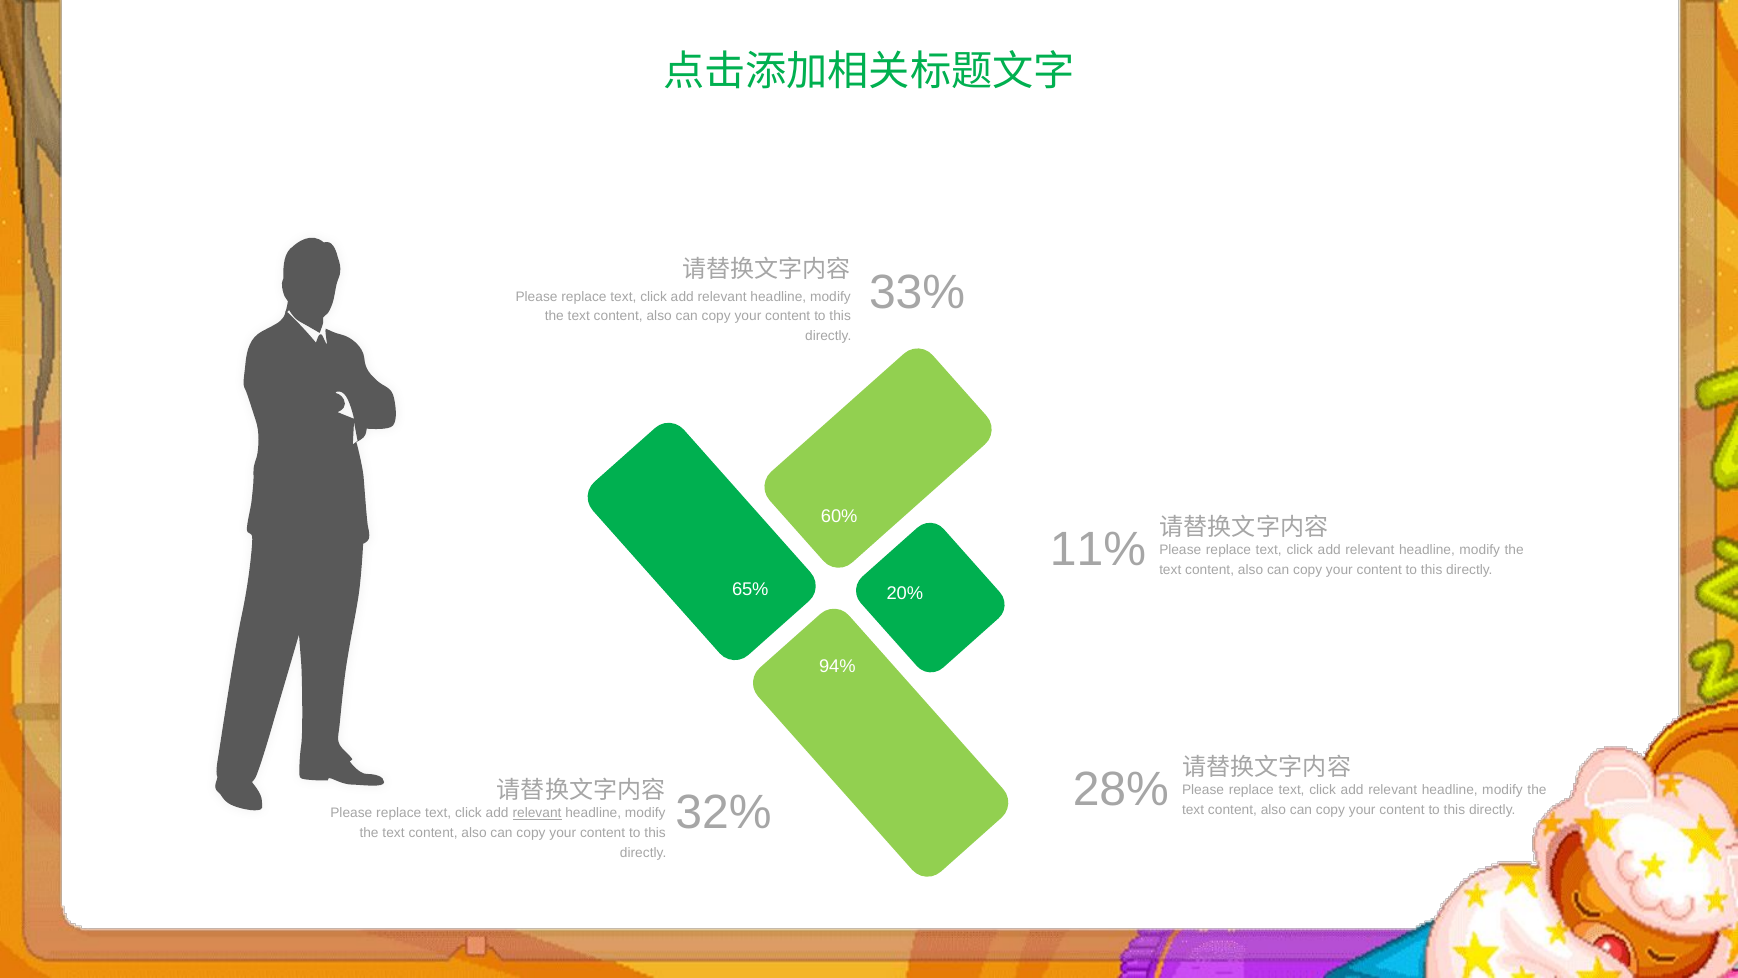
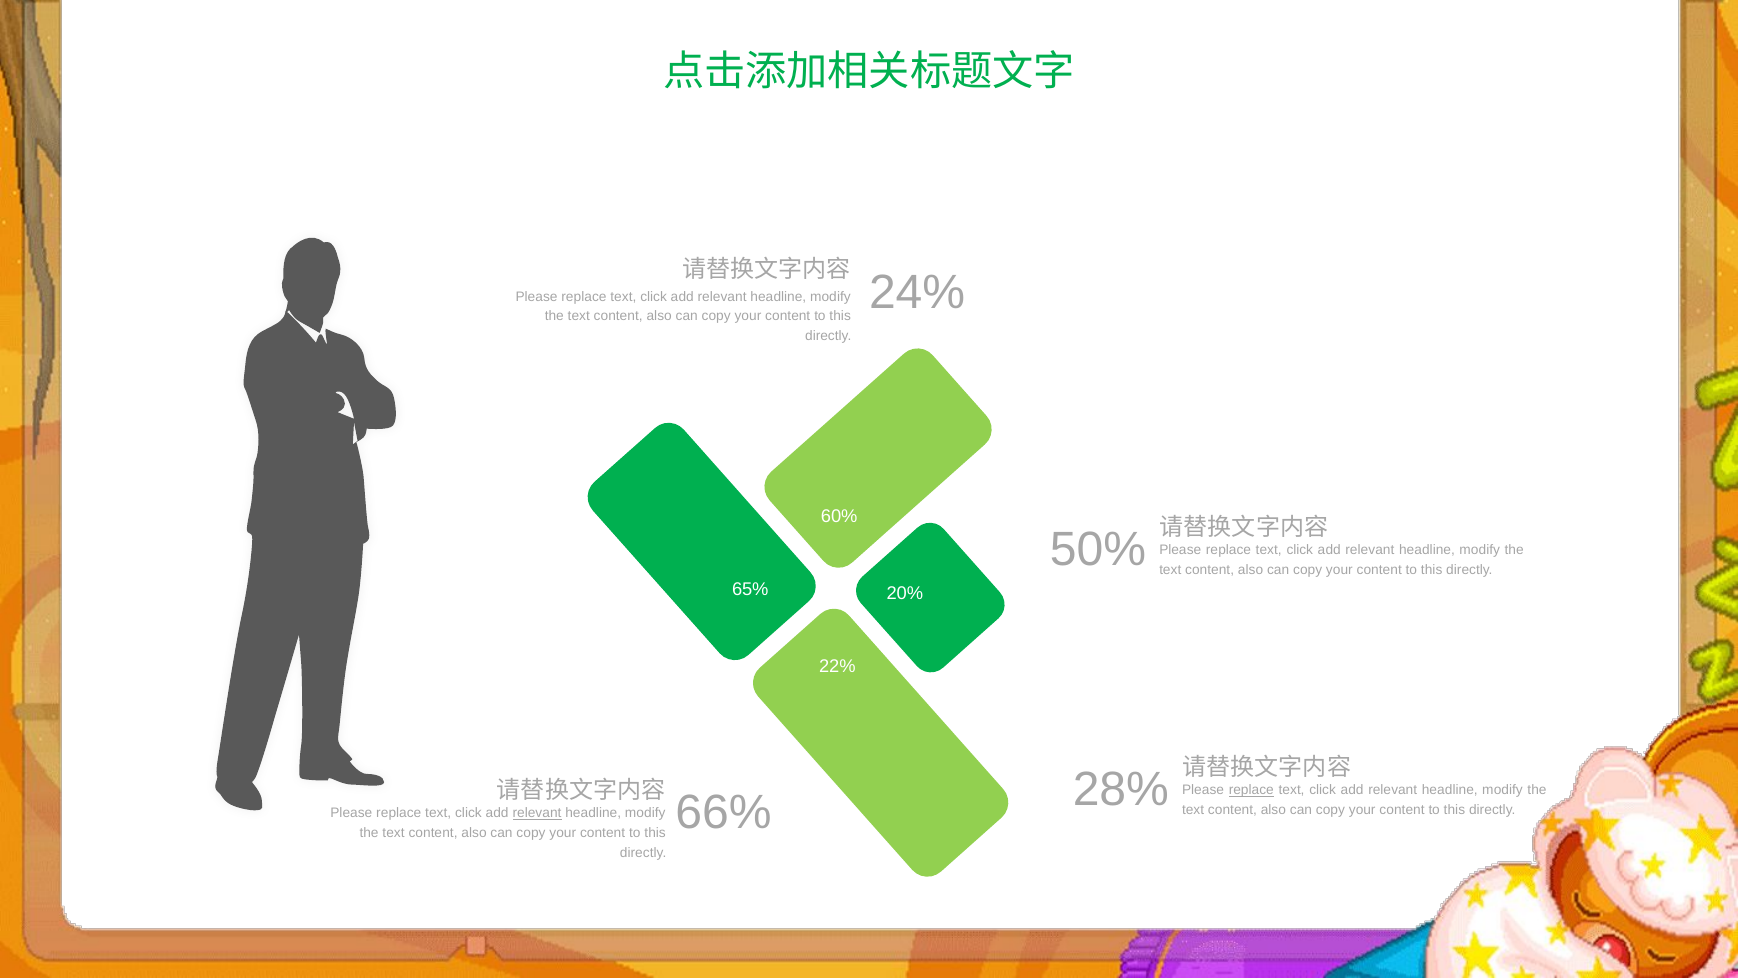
33%: 33% -> 24% (917, 293)
11%: 11% -> 50% (1098, 549)
94%: 94% -> 22% (837, 666)
replace underline: none -> present (1251, 790)
32%: 32% -> 66% (724, 812)
